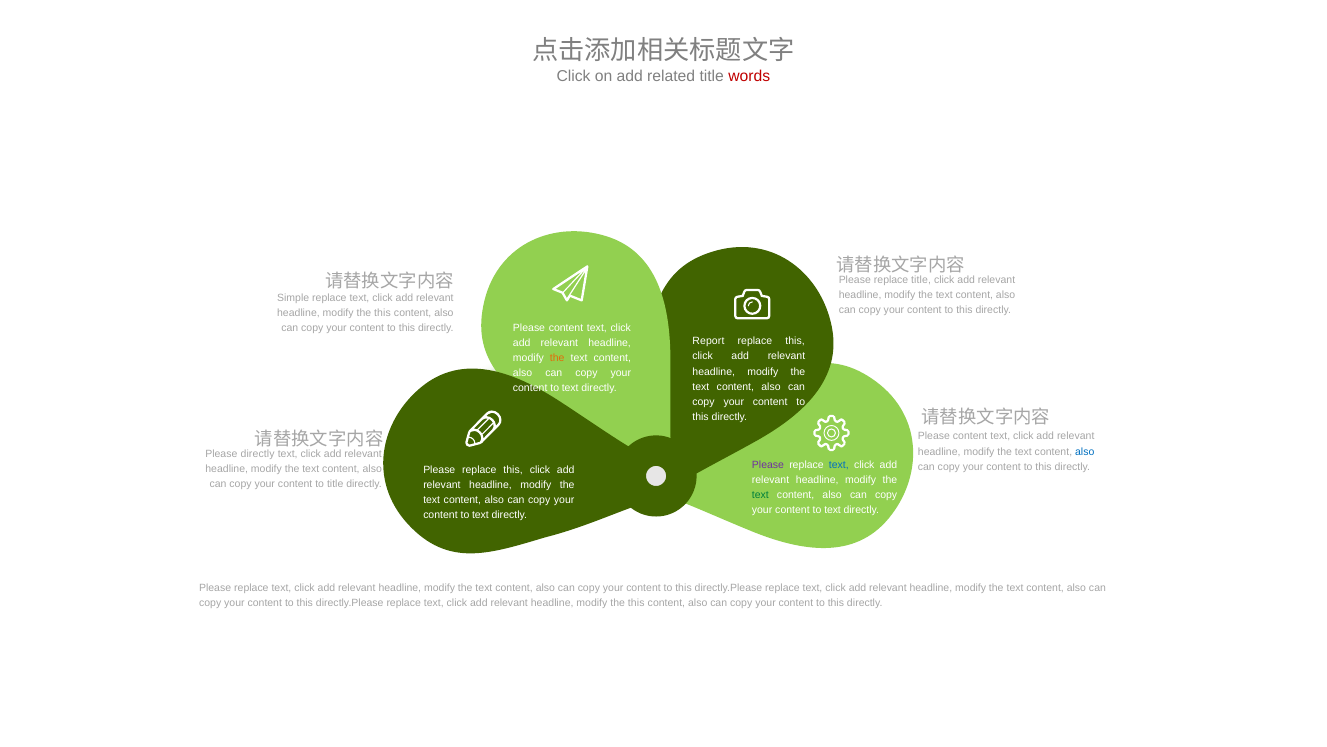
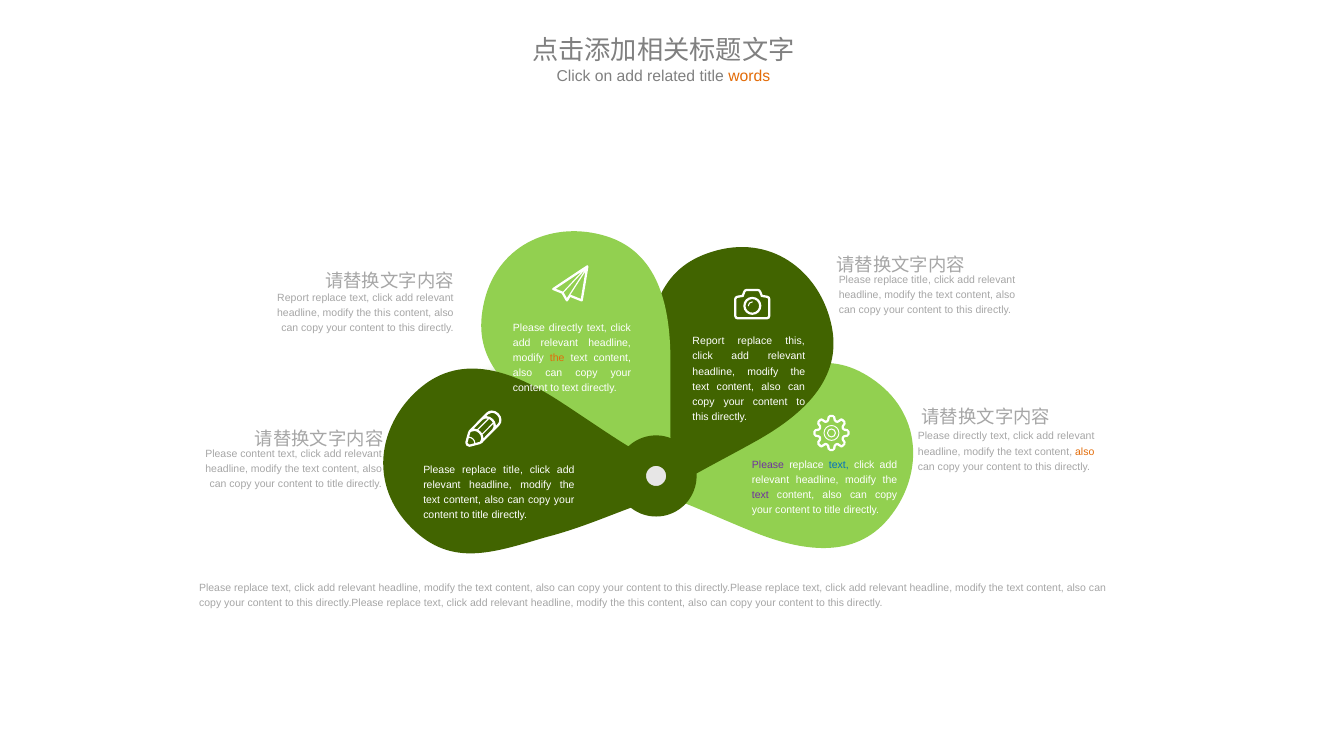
words colour: red -> orange (749, 76)
Simple: Simple -> Report (293, 298)
content: content -> directly (566, 328)
content: content -> directly (970, 436)
also colour: blue -> orange (1085, 451)
Please directly: directly -> content (258, 454)
this: this -> title (513, 470)
text colour: green -> purple (760, 494)
text: text -> title (832, 509)
text: text -> title (480, 515)
